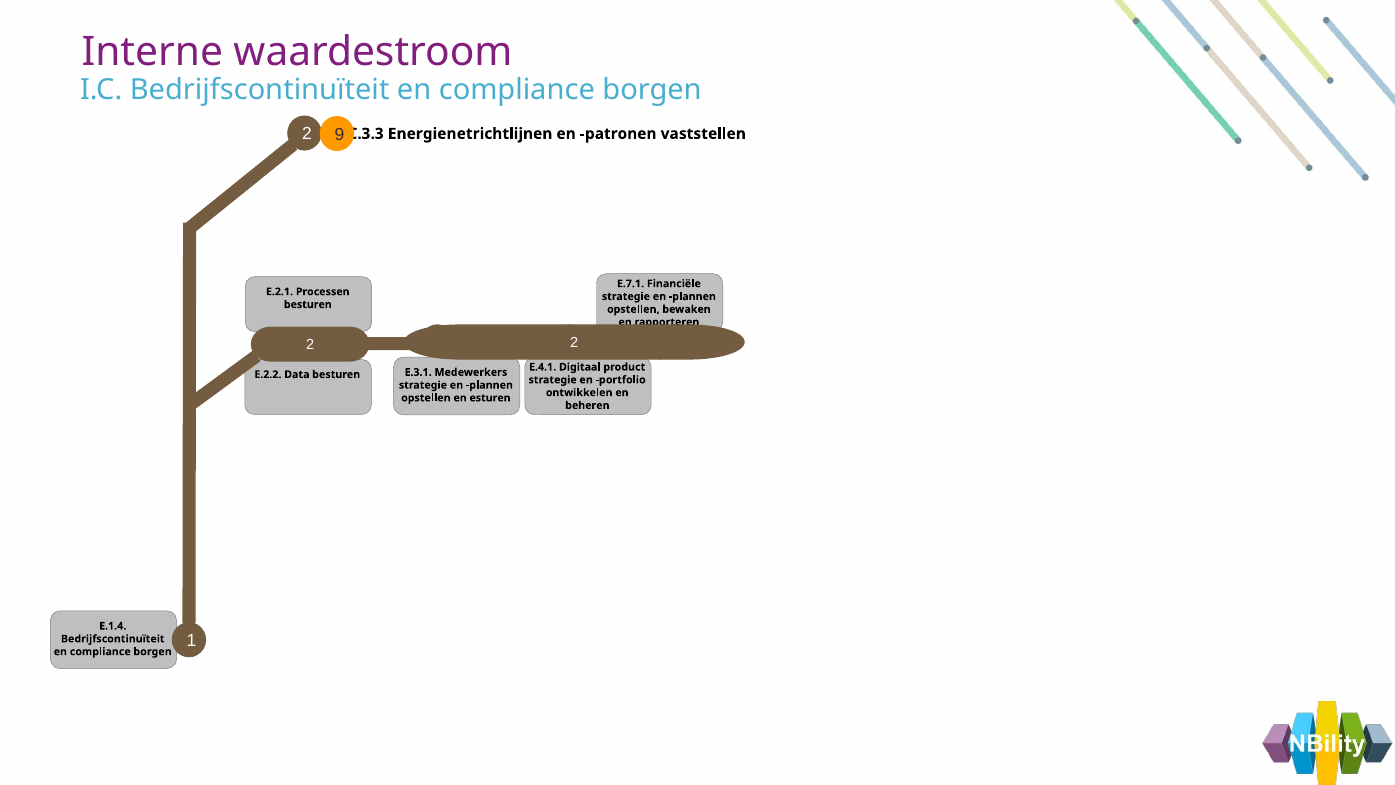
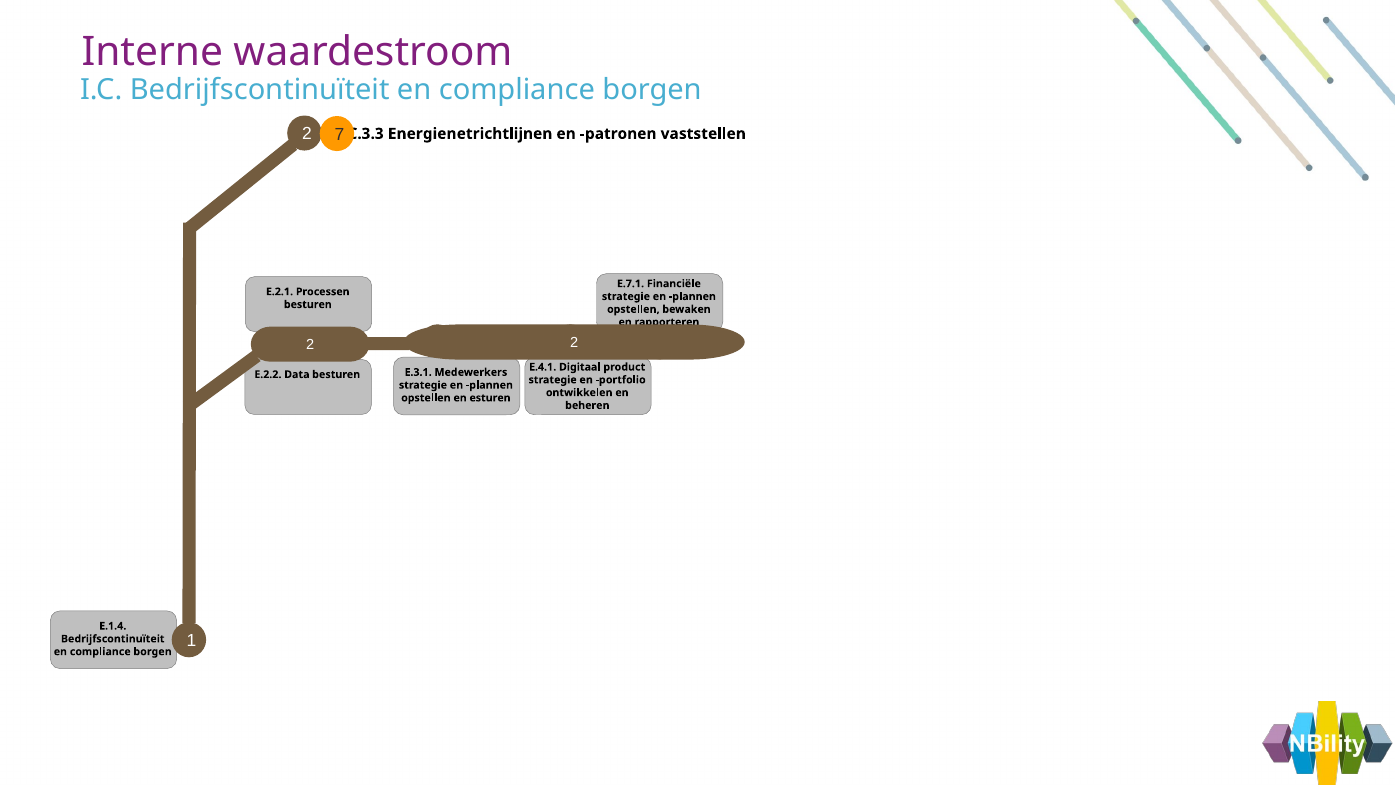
9: 9 -> 7 (339, 135)
